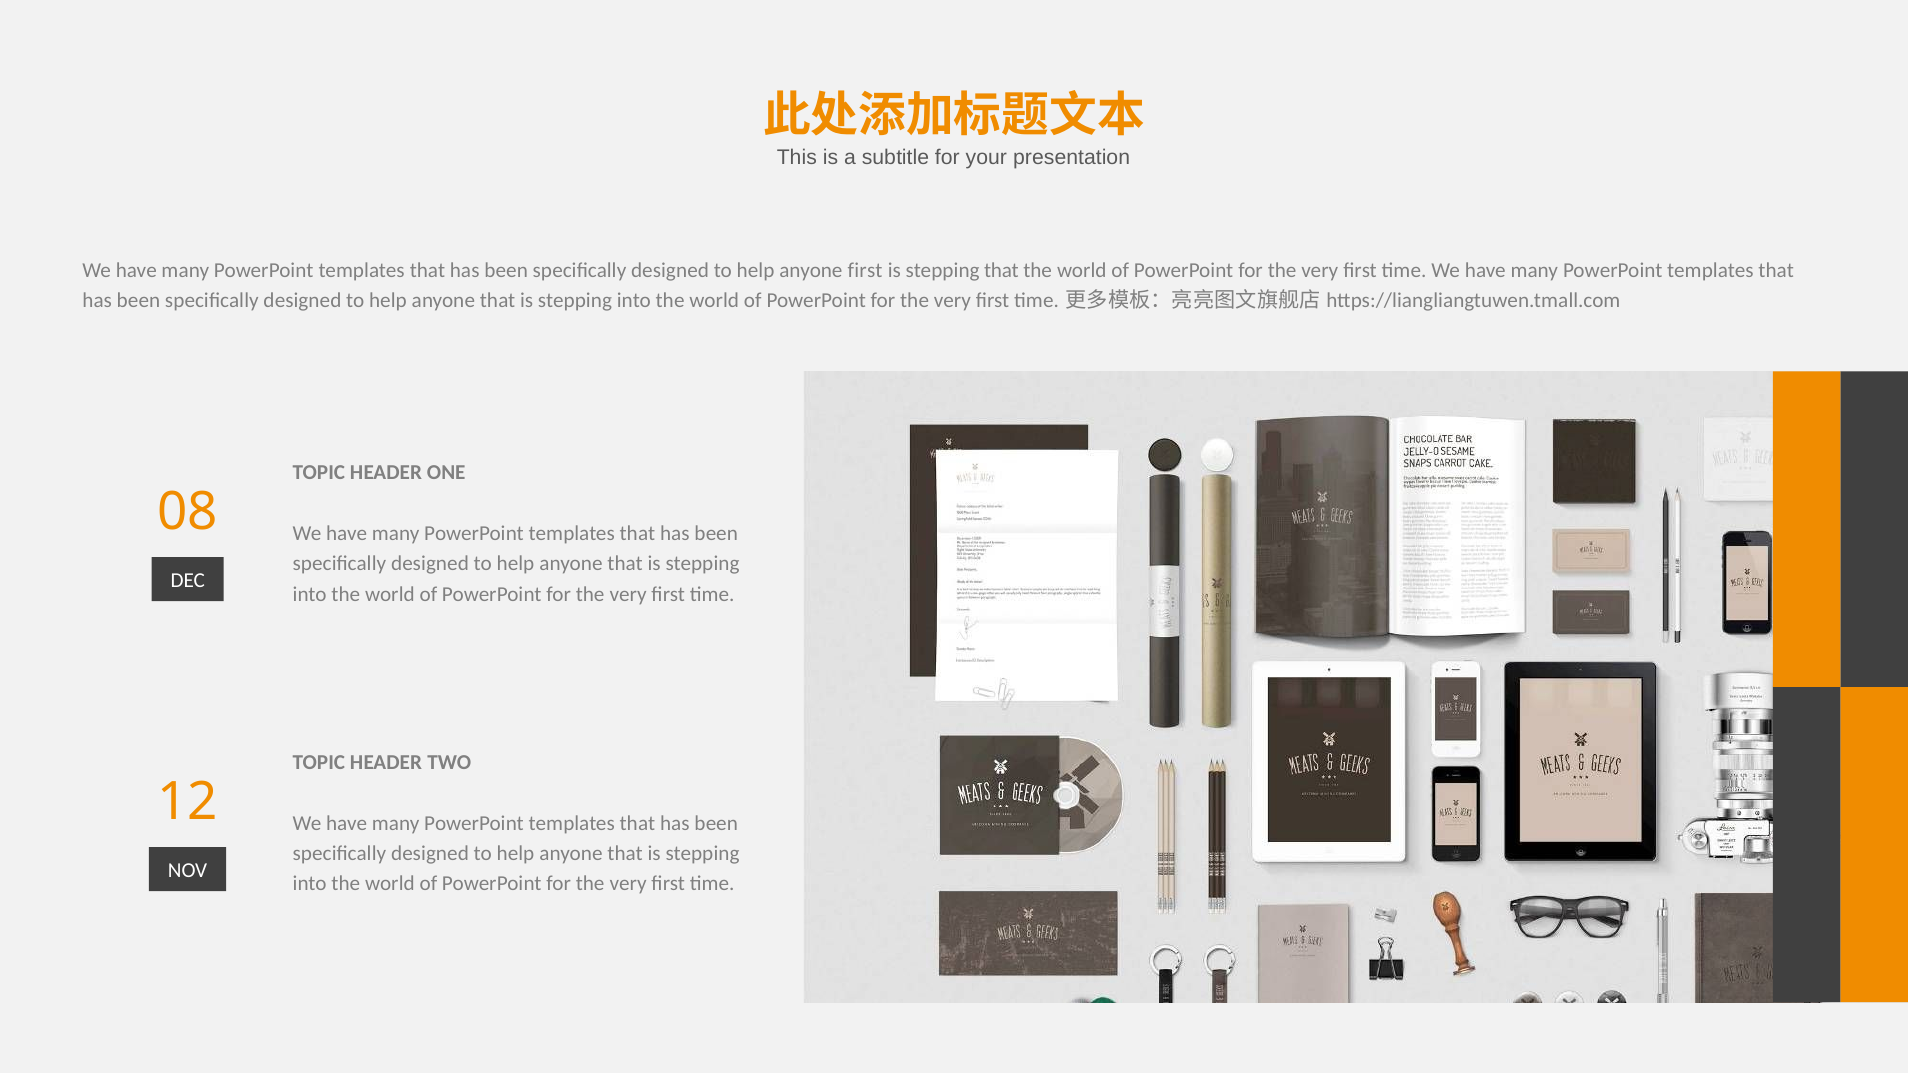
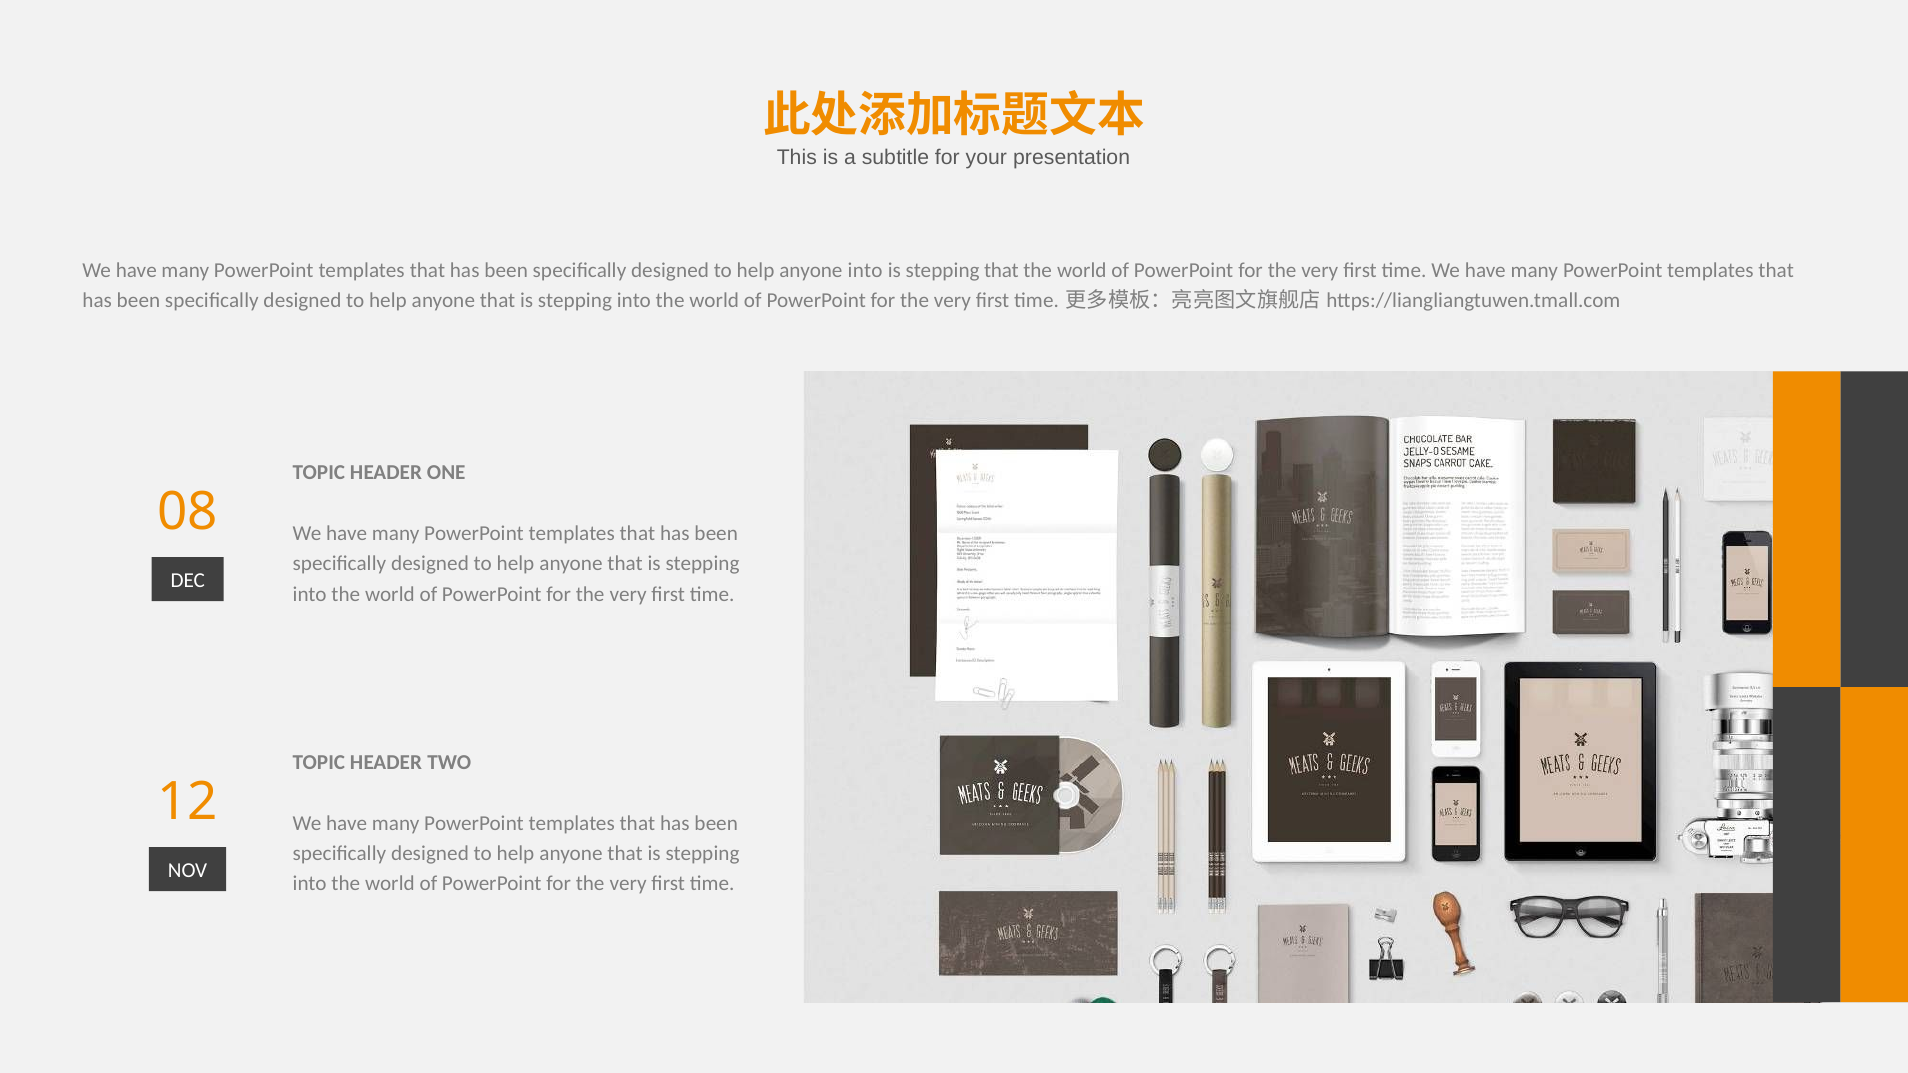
anyone first: first -> into (865, 270)
